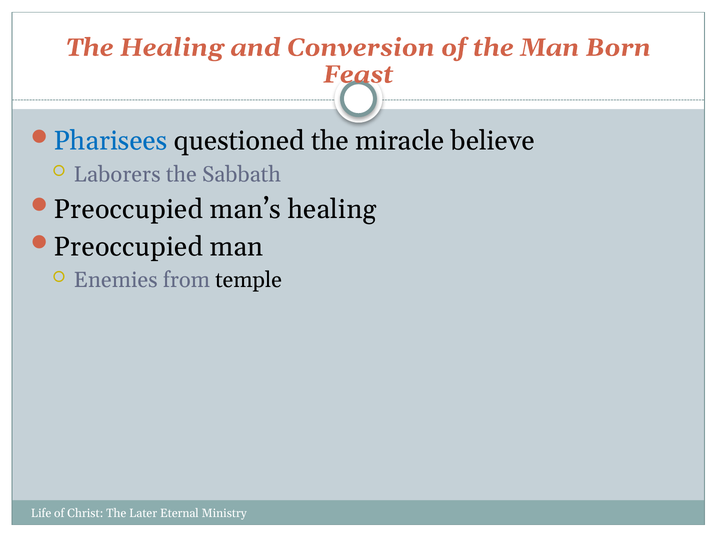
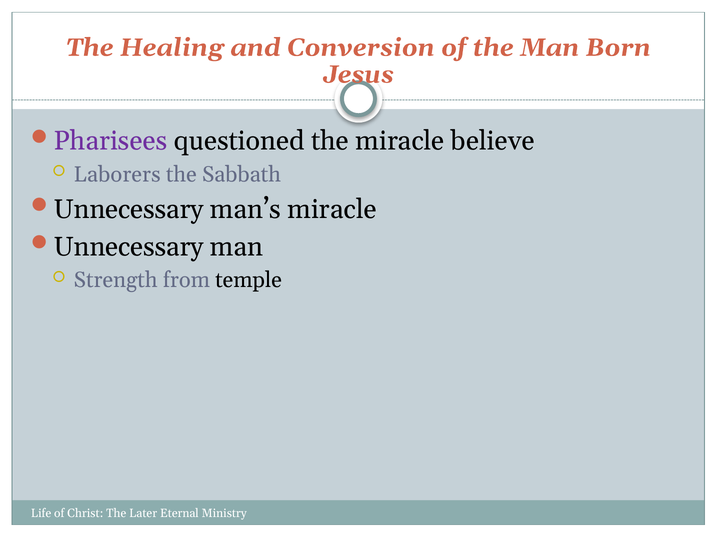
Feast: Feast -> Jesus (358, 75)
Pharisees colour: blue -> purple (110, 141)
Preoccupied: Preoccupied -> Unnecessary (129, 210)
man’s healing: healing -> miracle (332, 210)
Preoccupied: Preoccupied -> Unnecessary (129, 247)
Enemies: Enemies -> Strength (116, 281)
